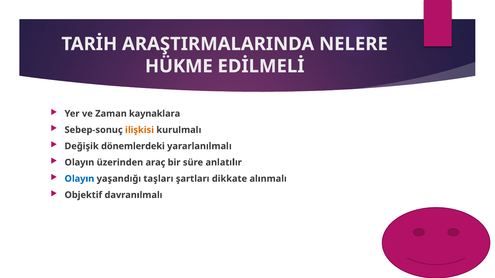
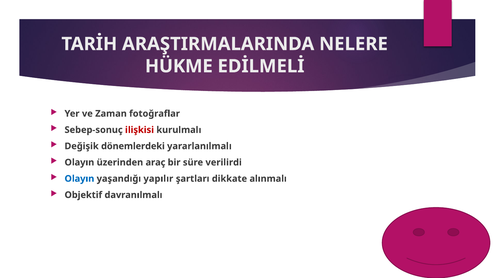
kaynaklara: kaynaklara -> fotoğraflar (155, 114)
ilişkisi colour: orange -> red (140, 130)
anlatılır: anlatılır -> verilirdi (224, 163)
taşları: taşları -> yapılır (158, 179)
